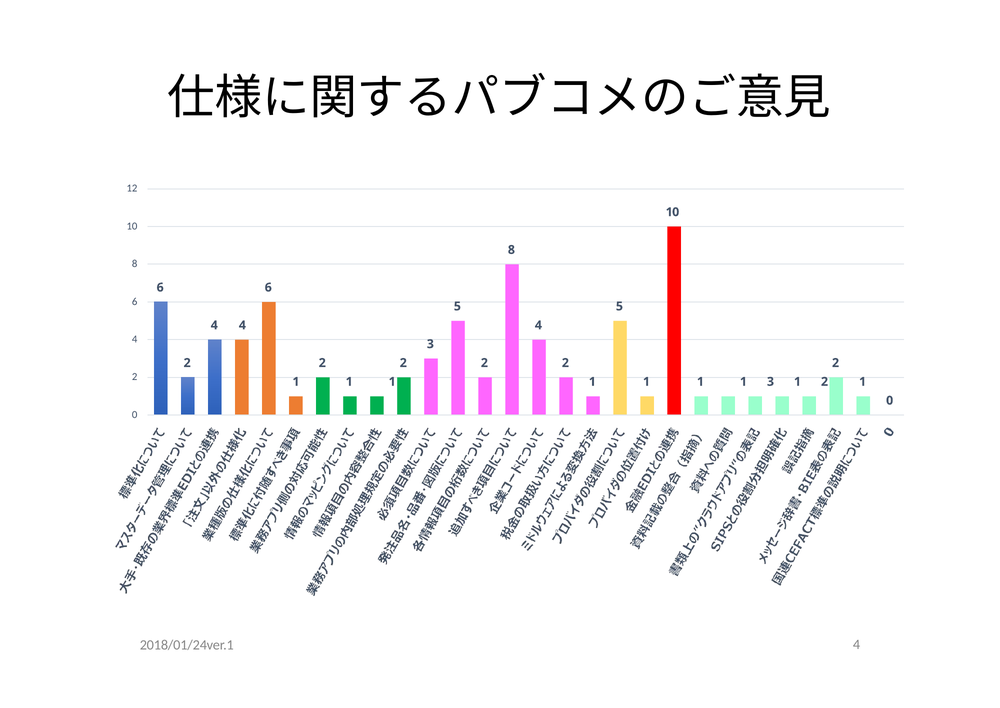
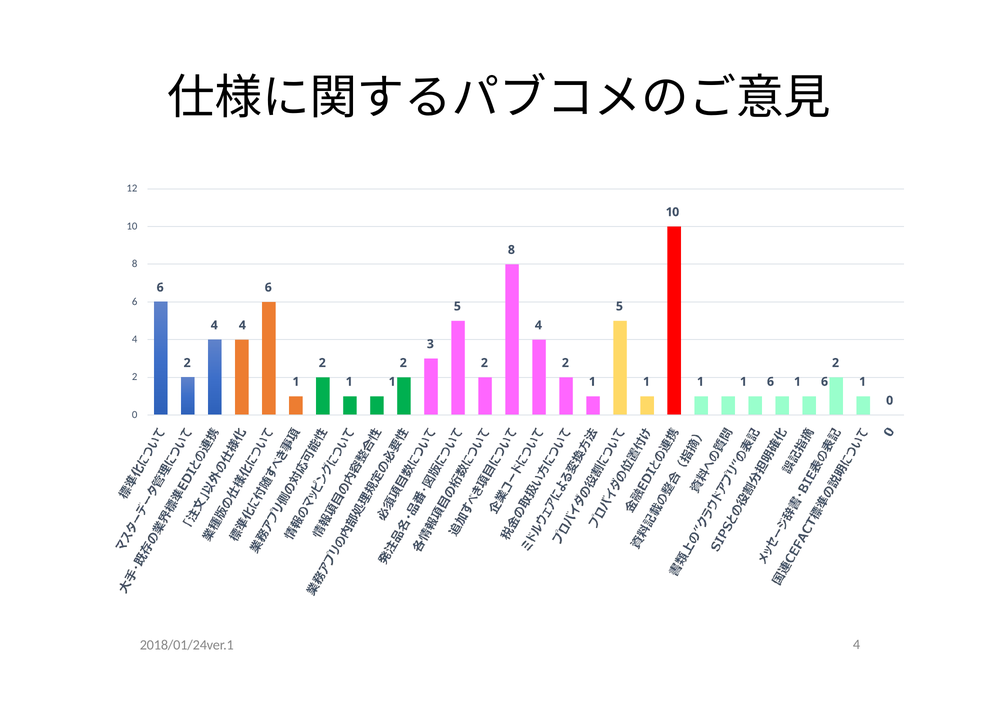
1 1 3: 3 -> 6 (770, 381)
2: 2 -> 6 (825, 381)
